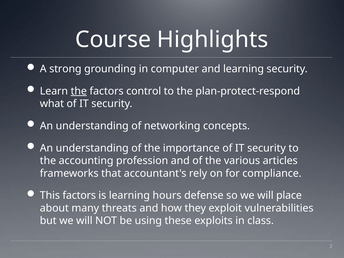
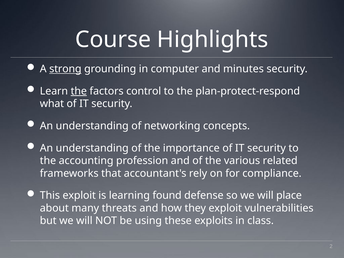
strong underline: none -> present (65, 69)
and learning: learning -> minutes (243, 69)
articles: articles -> related (280, 161)
This factors: factors -> exploit (79, 195)
hours: hours -> found (167, 195)
